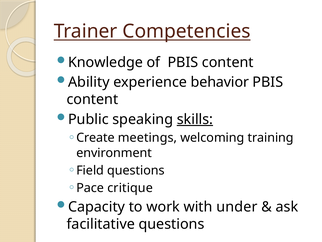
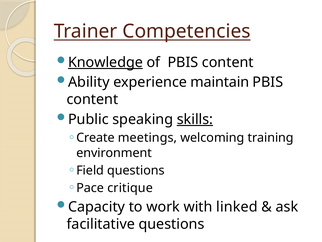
Knowledge underline: none -> present (105, 62)
behavior: behavior -> maintain (220, 82)
under: under -> linked (237, 206)
